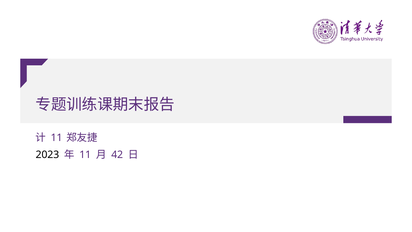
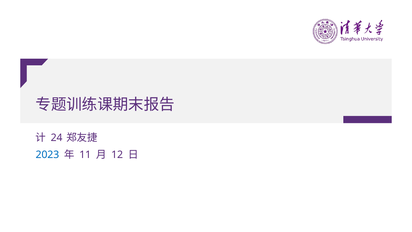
11: 11 -> 24 (57, 137)
2023 colour: black -> blue (47, 154)
42: 42 -> 12 (117, 154)
